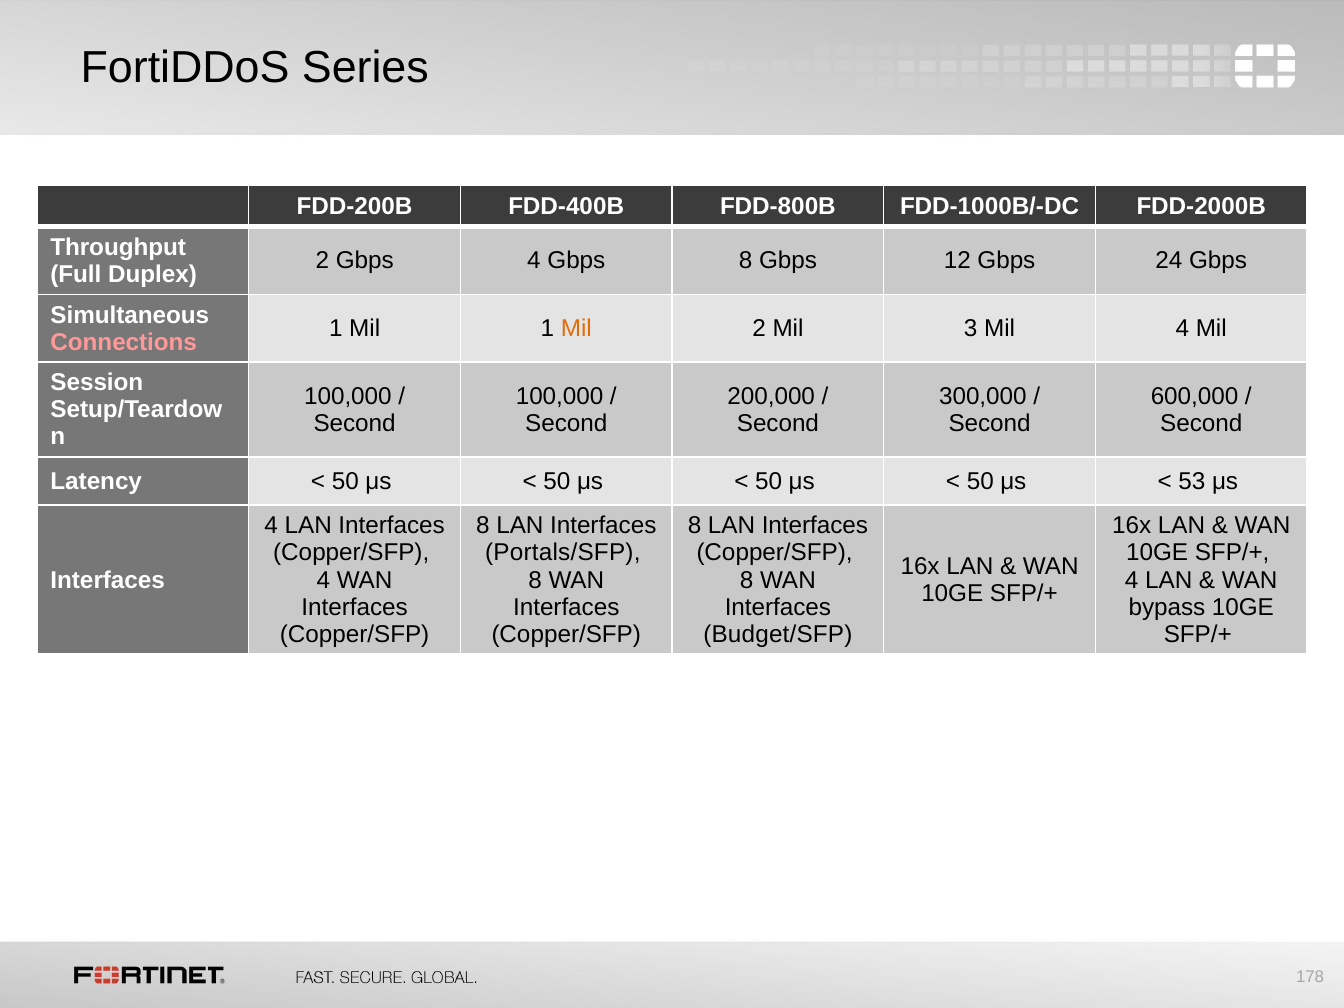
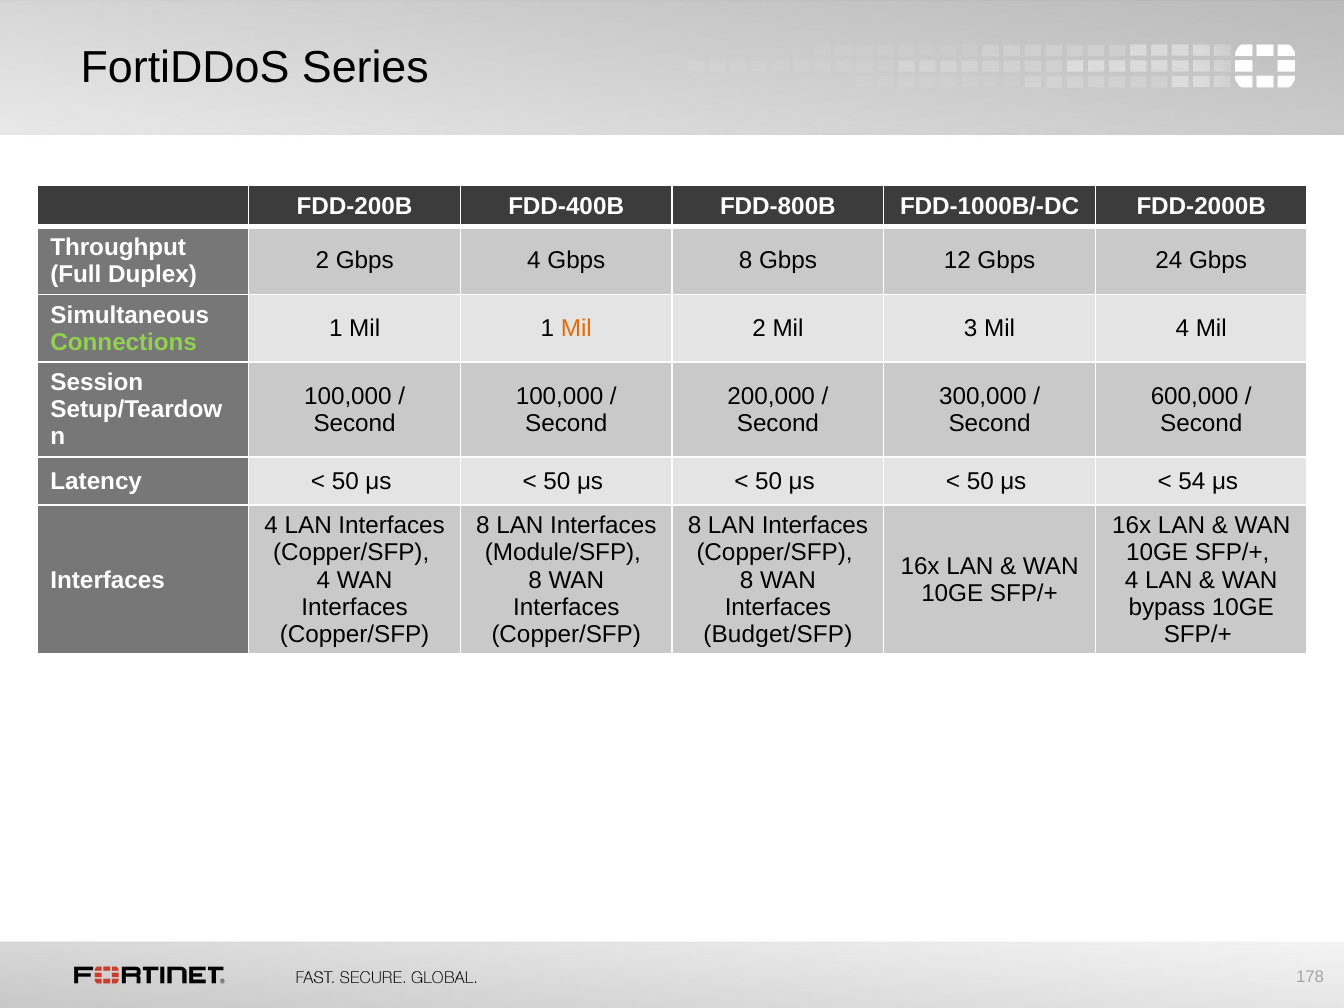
Connections colour: pink -> light green (124, 342)
53: 53 -> 54 (1192, 481)
Portals/SFP: Portals/SFP -> Module/SFP (563, 553)
